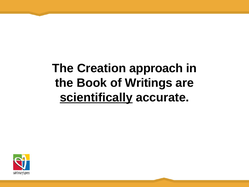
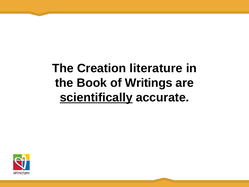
approach: approach -> literature (156, 68)
